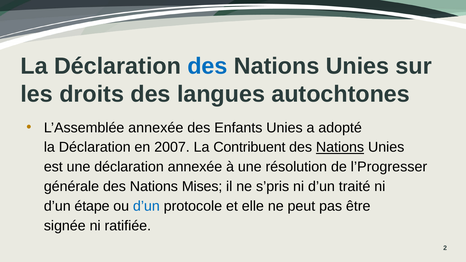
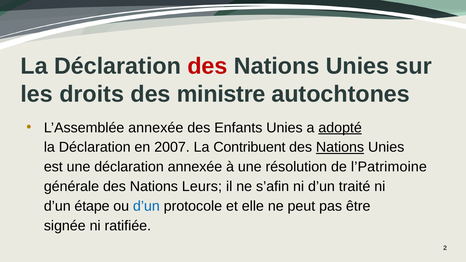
des colour: blue -> red (207, 66)
langues: langues -> ministre (221, 94)
adopté underline: none -> present (340, 128)
l’Progresser: l’Progresser -> l’Patrimoine (389, 167)
Mises: Mises -> Leurs (202, 187)
s’pris: s’pris -> s’afin (273, 187)
